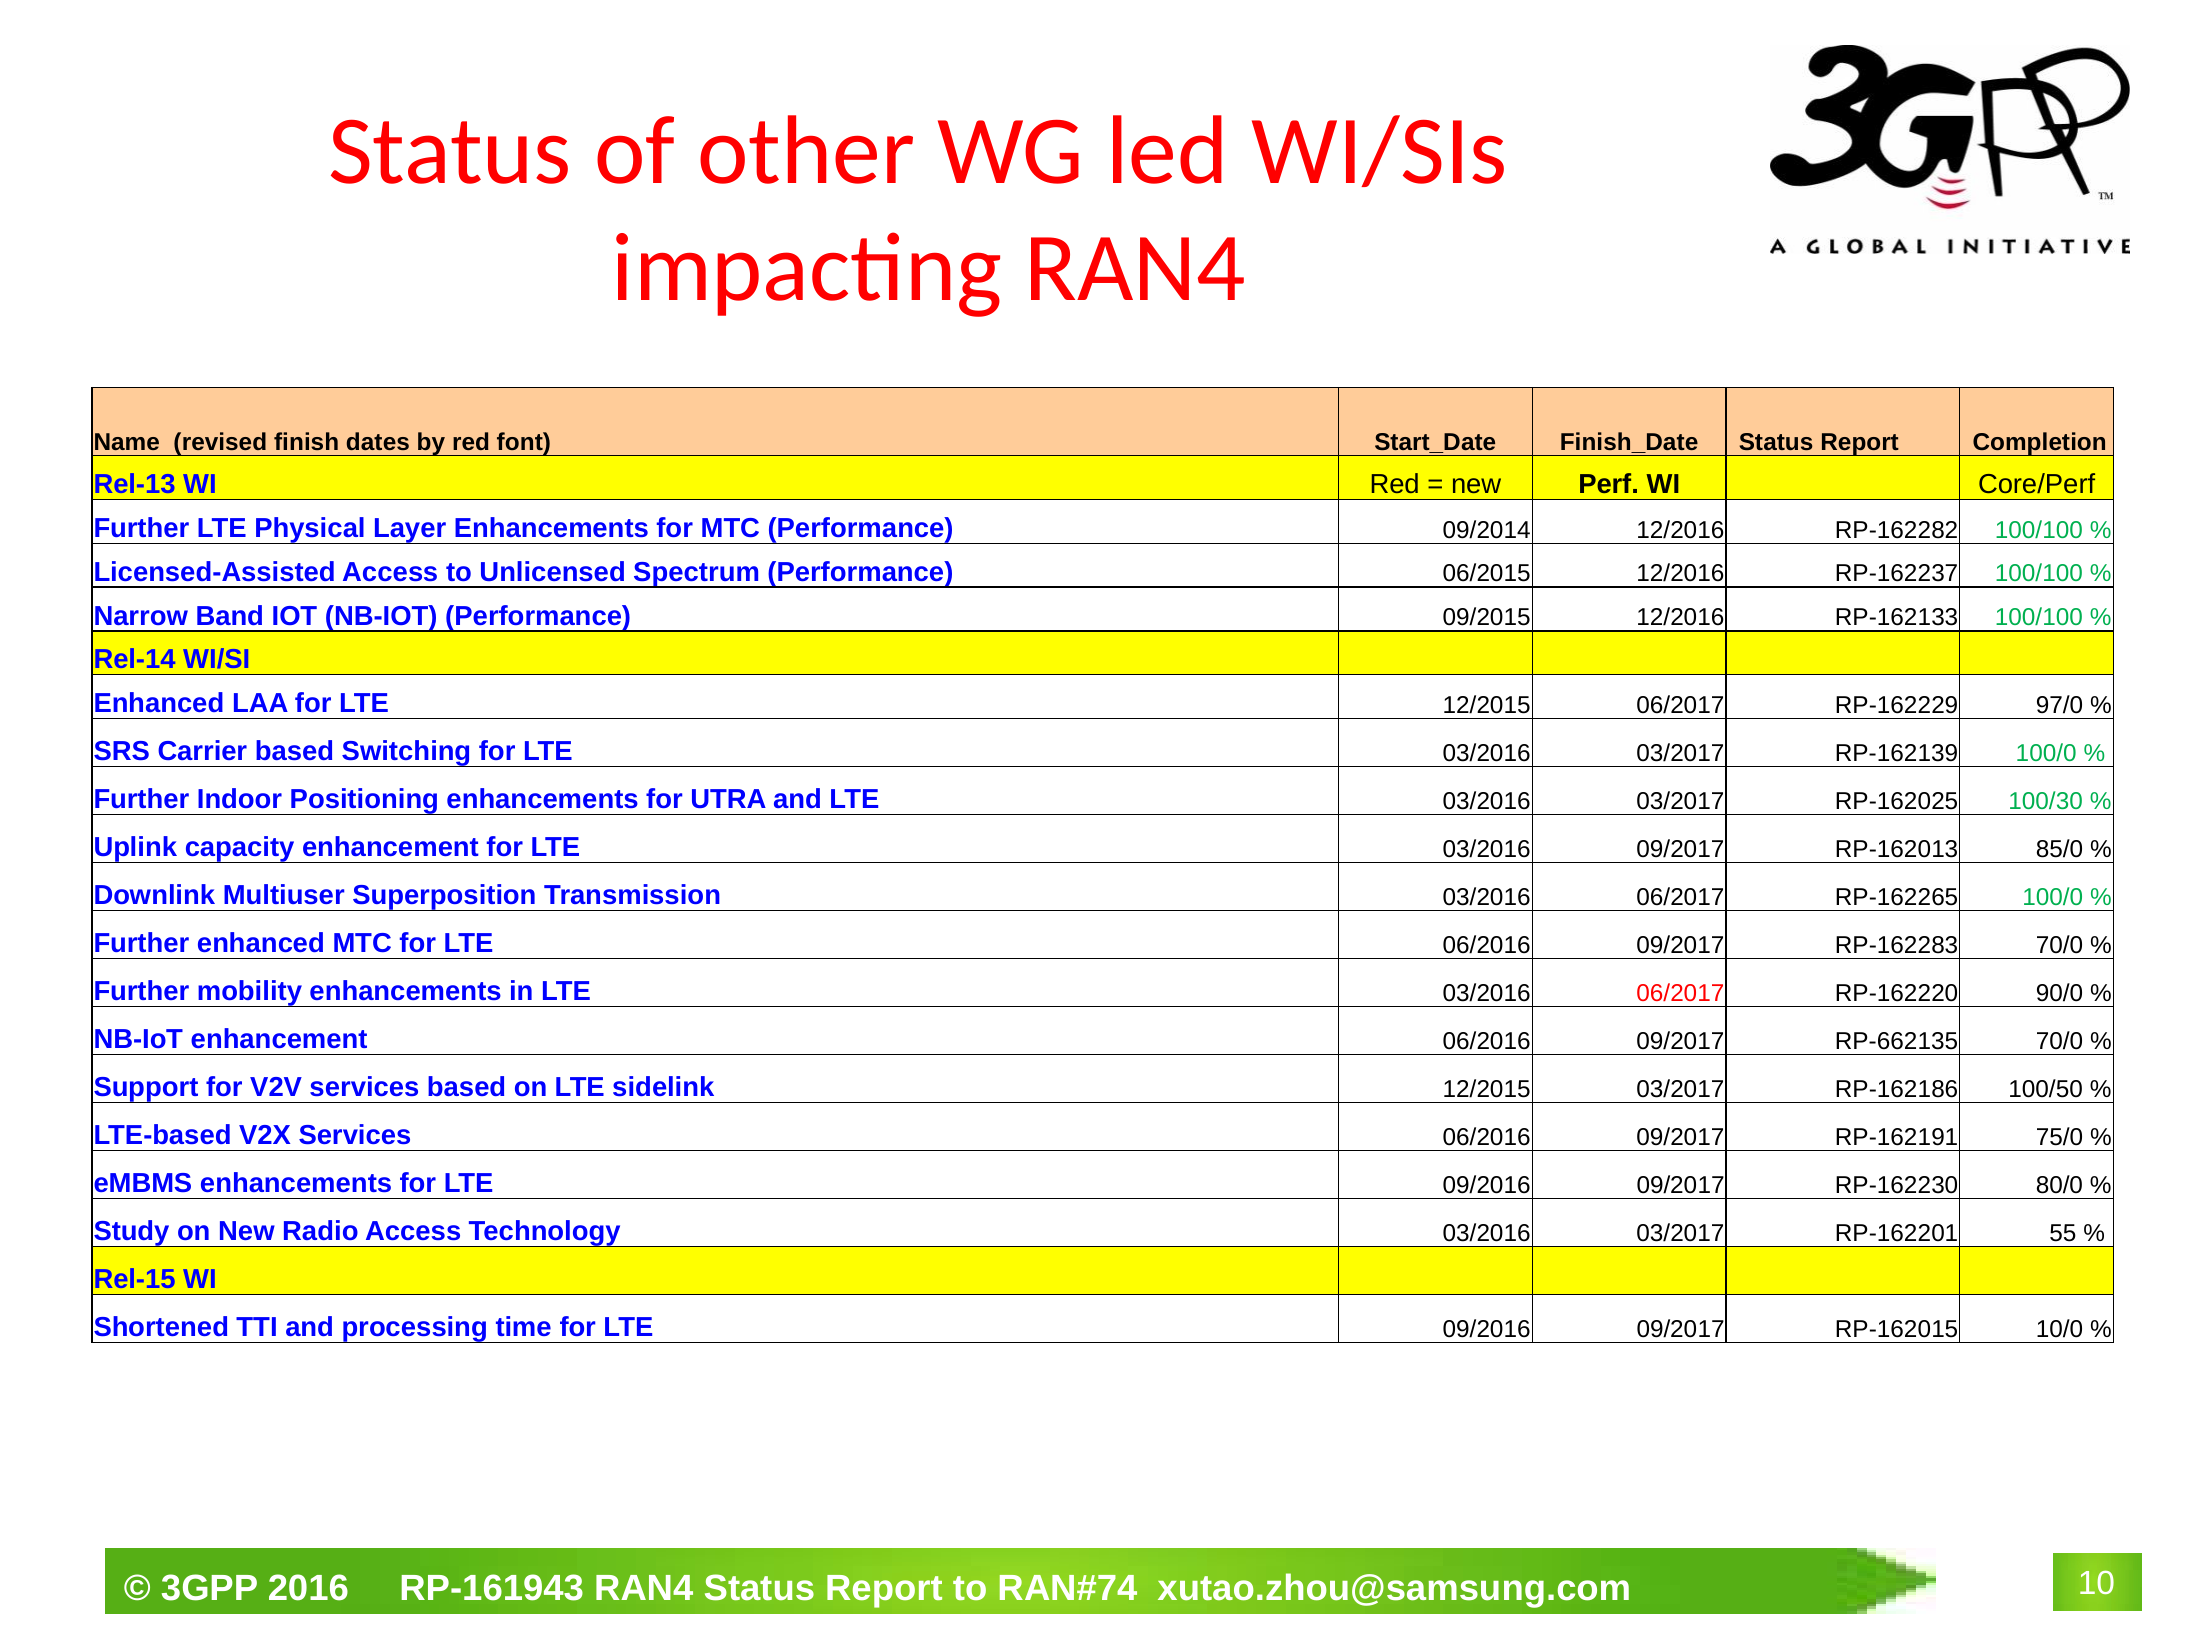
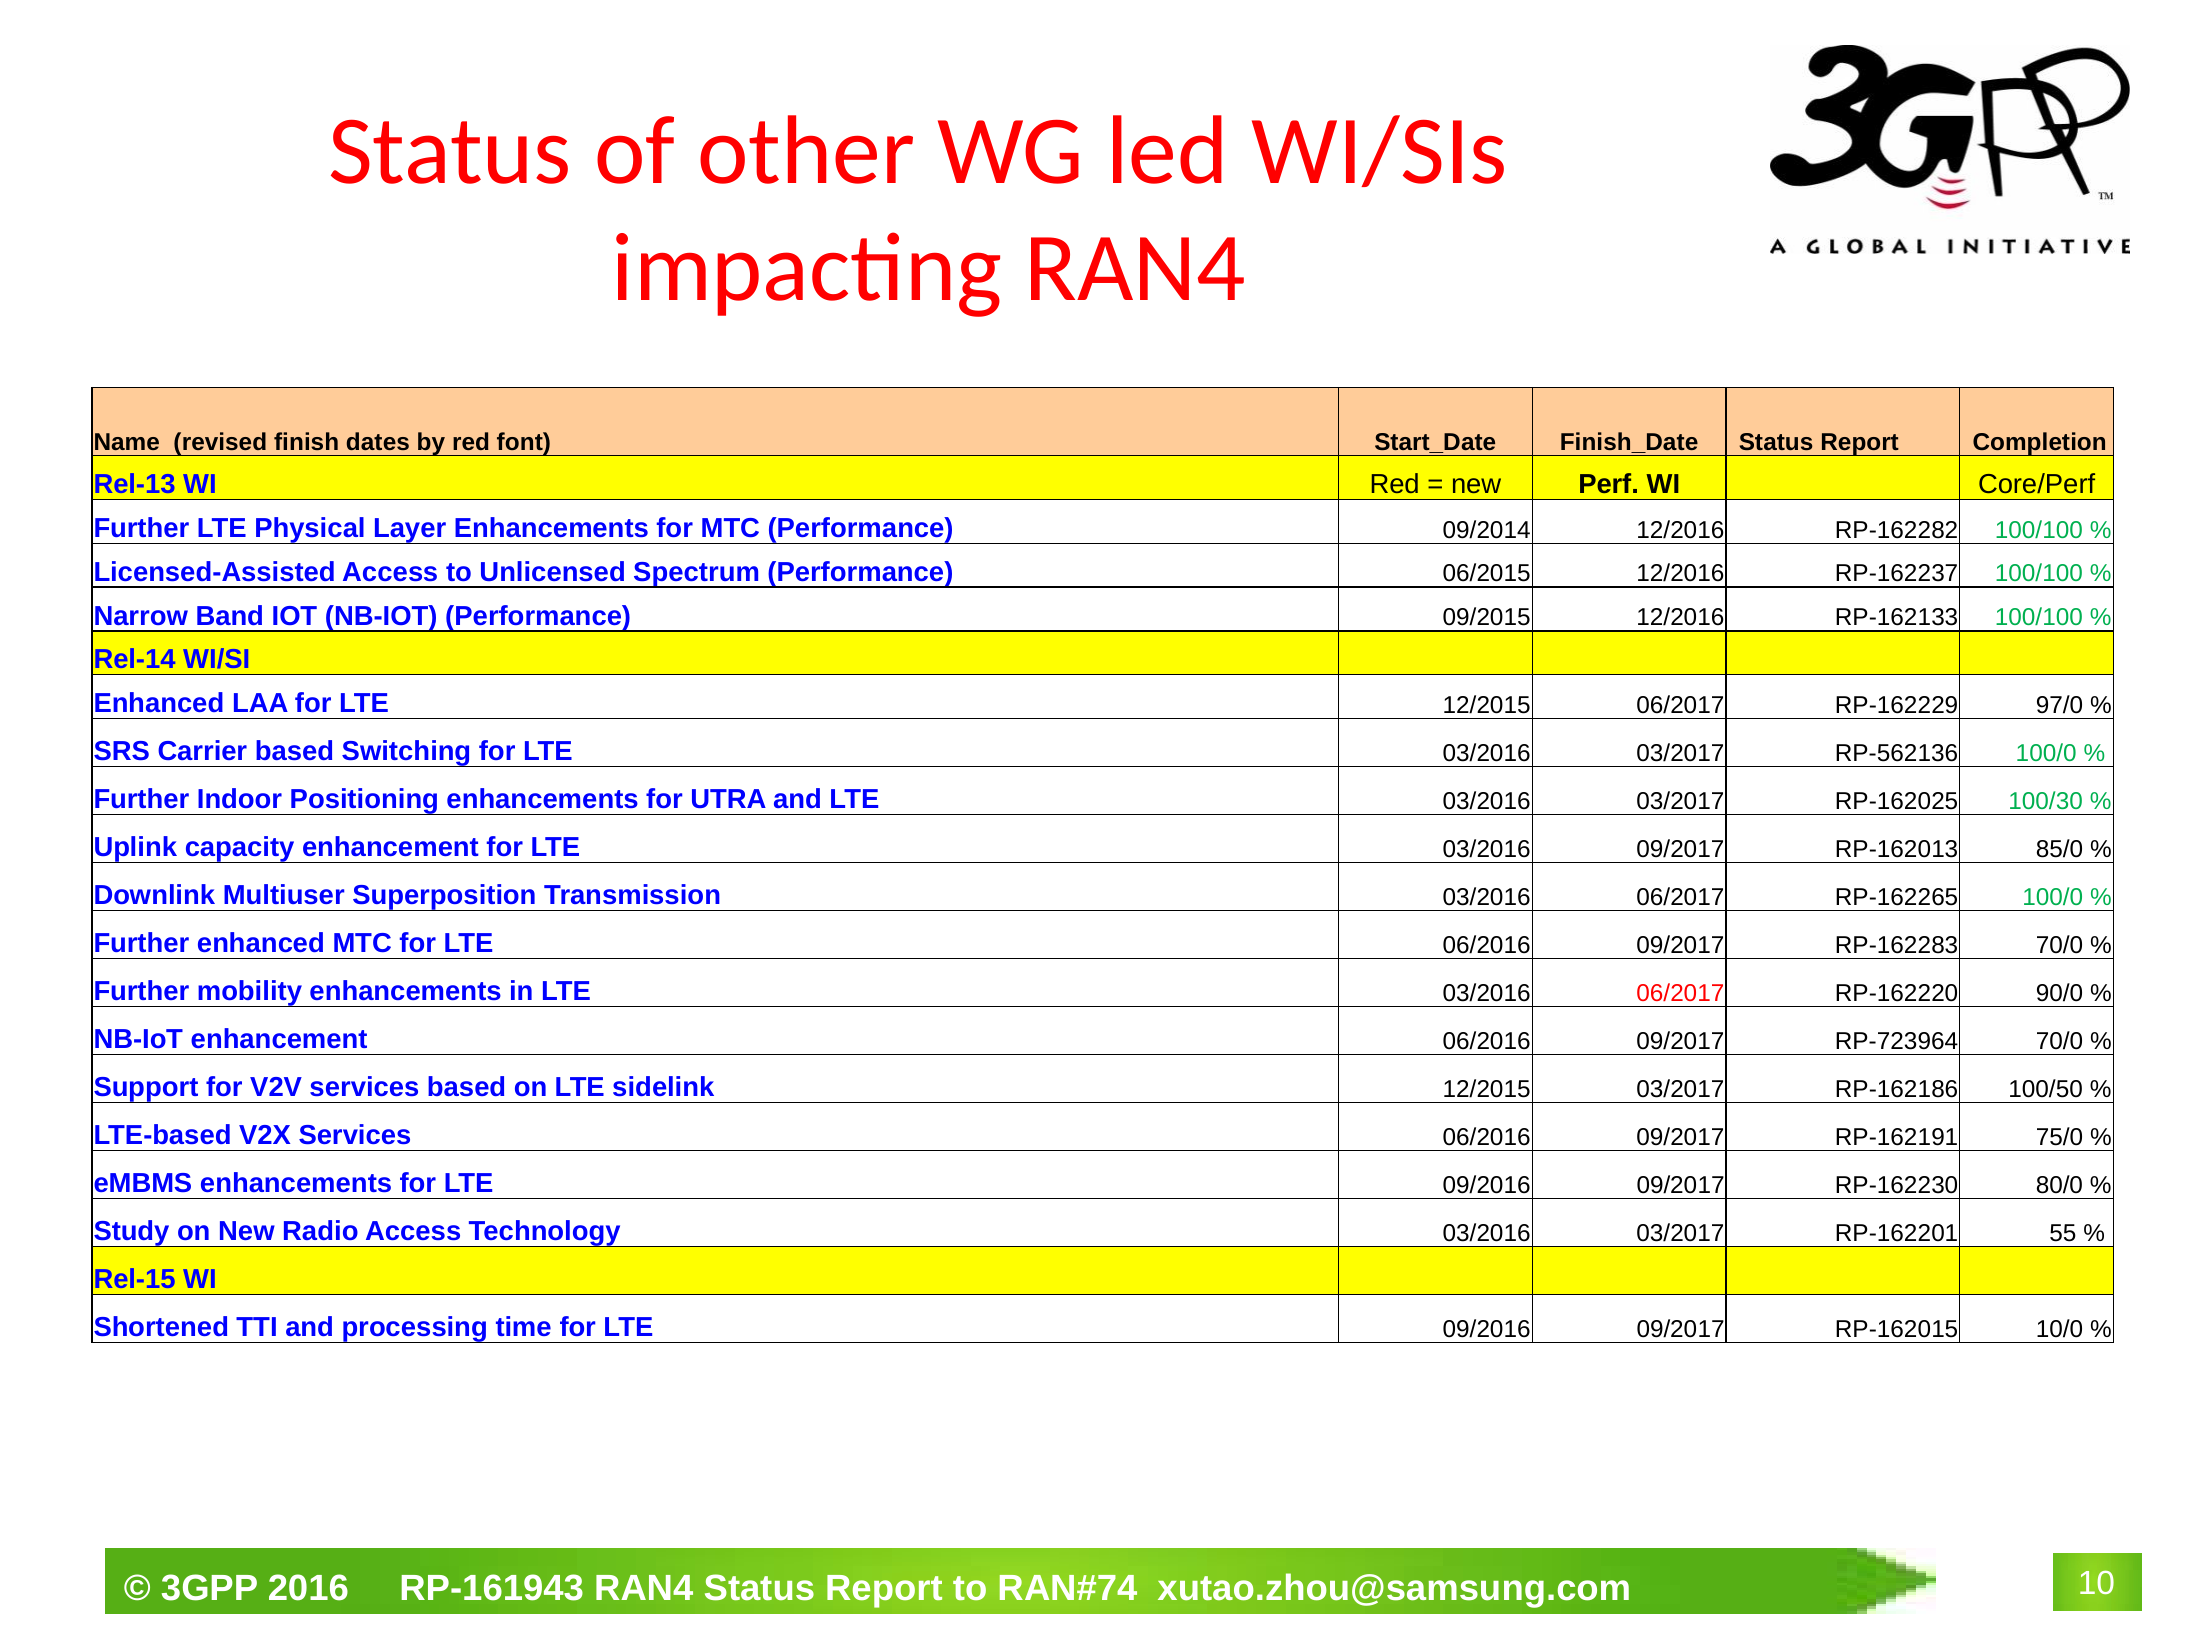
RP-162139: RP-162139 -> RP-562136 (1897, 753)
RP-662135: RP-662135 -> RP-723964 (1897, 1041)
